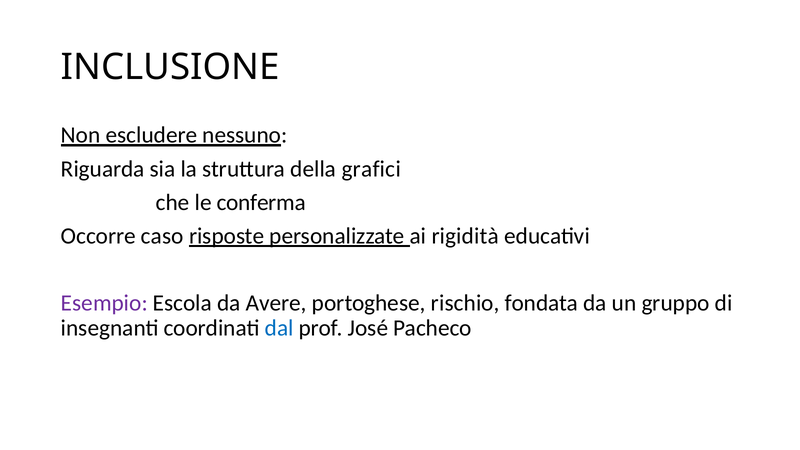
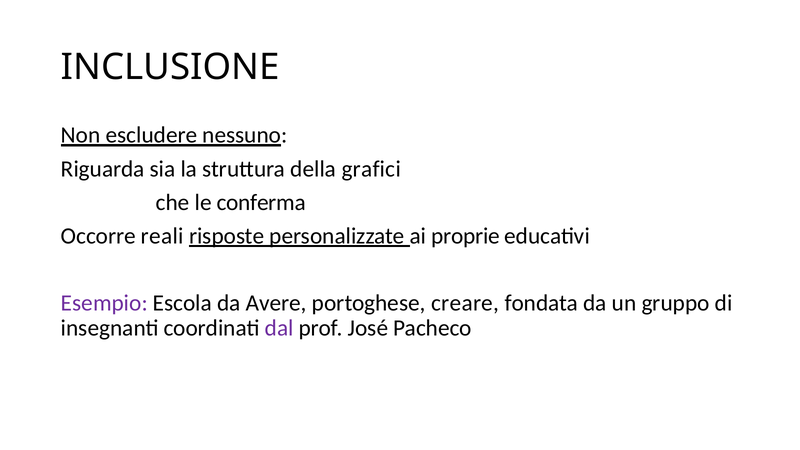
caso: caso -> reali (162, 236)
rigidità: rigidità -> proprie (465, 236)
rischio: rischio -> creare (465, 303)
dal colour: blue -> purple (279, 328)
